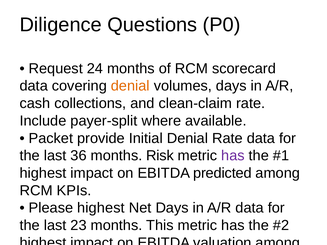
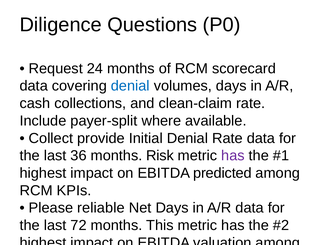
denial colour: orange -> blue (130, 86)
Packet: Packet -> Collect (51, 138)
Please highest: highest -> reliable (101, 208)
23: 23 -> 72 (79, 226)
